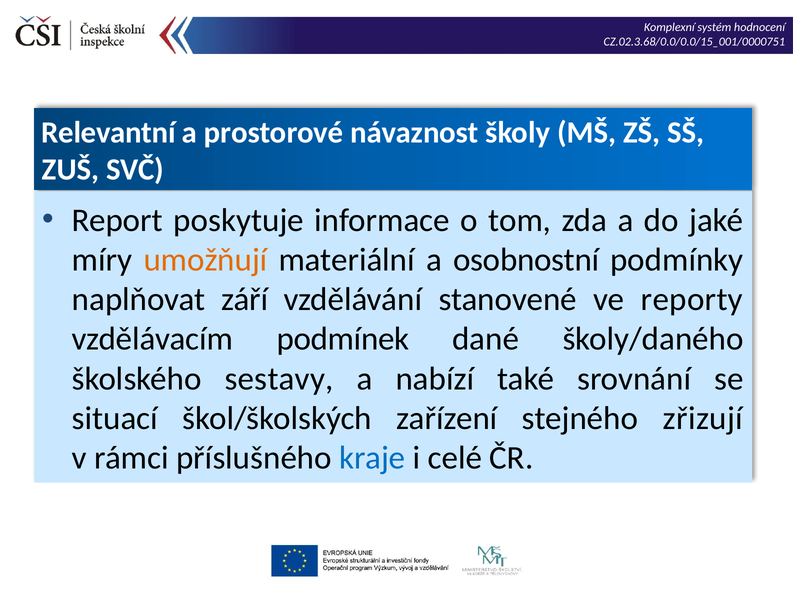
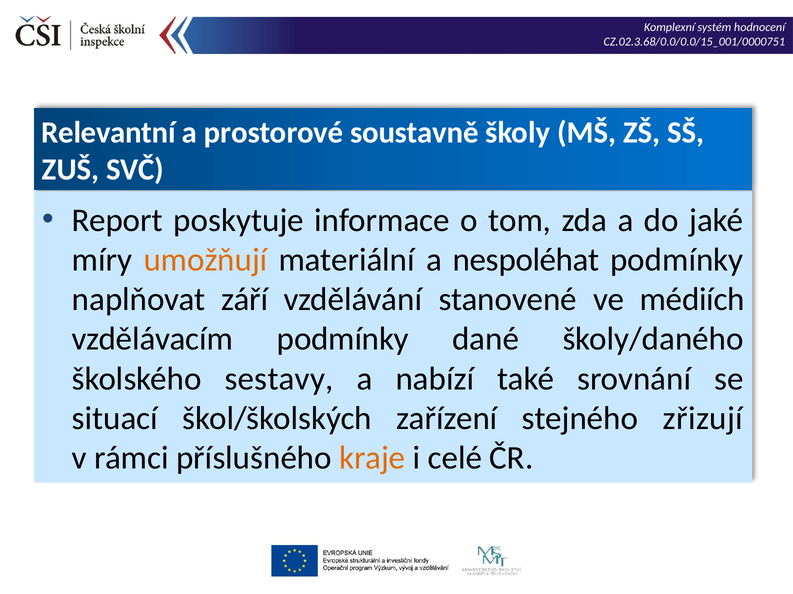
návaznost: návaznost -> soustavně (414, 133)
osobnostní: osobnostní -> nespoléhat (526, 260)
reporty: reporty -> médiích (692, 300)
vzdělávacím podmínek: podmínek -> podmínky (343, 339)
kraje colour: blue -> orange (372, 458)
